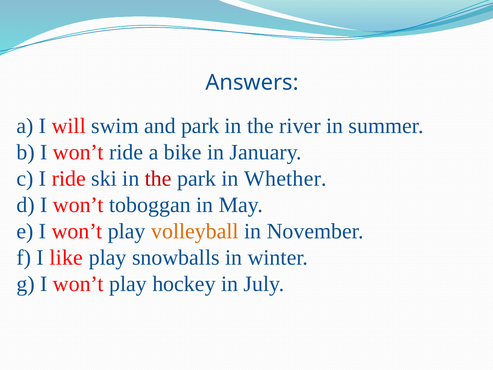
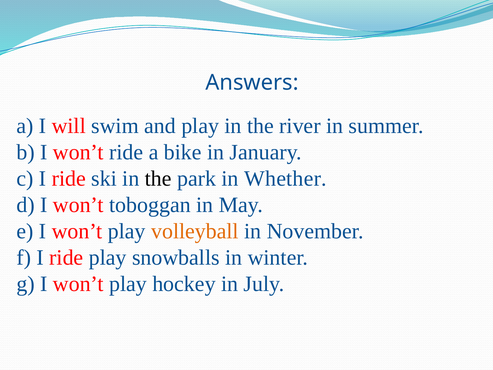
and park: park -> play (200, 126)
the colour: red -> black (158, 178)
f I like: like -> ride (66, 257)
